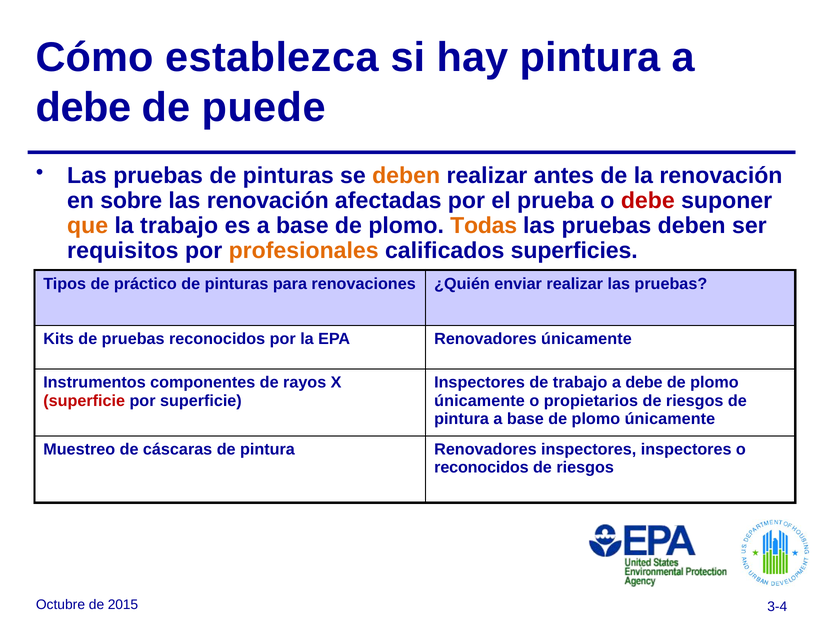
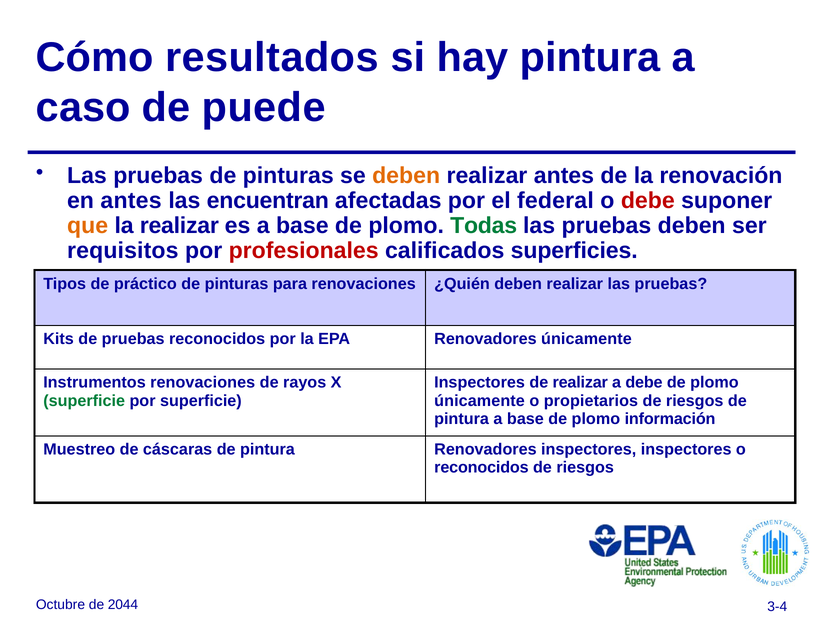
establezca: establezca -> resultados (272, 58)
debe: debe -> caso (83, 107)
en sobre: sobre -> antes (131, 200)
las renovación: renovación -> encuentran (268, 200)
prueba: prueba -> federal (555, 200)
la trabajo: trabajo -> realizar (179, 225)
Todas colour: orange -> green (484, 225)
profesionales colour: orange -> red (304, 250)
¿Quién enviar: enviar -> deben (518, 283)
Instrumentos componentes: componentes -> renovaciones (203, 382)
de trabajo: trabajo -> realizar (580, 382)
superficie colour: red -> green (84, 400)
base de plomo únicamente: únicamente -> información (670, 419)
2015: 2015 -> 2044 (123, 604)
